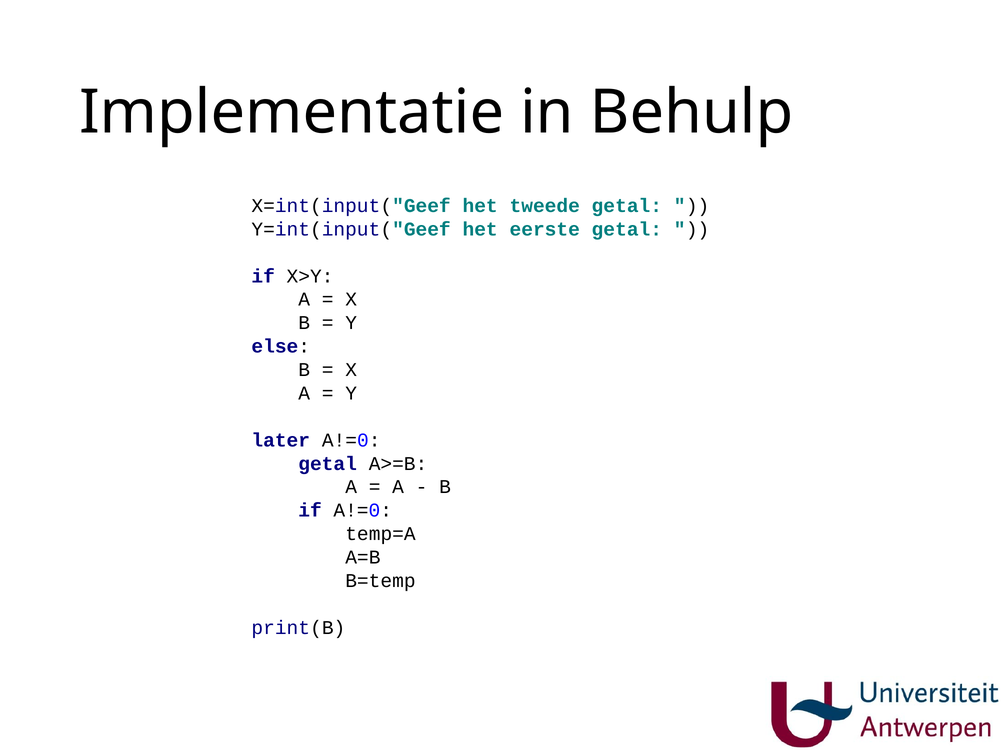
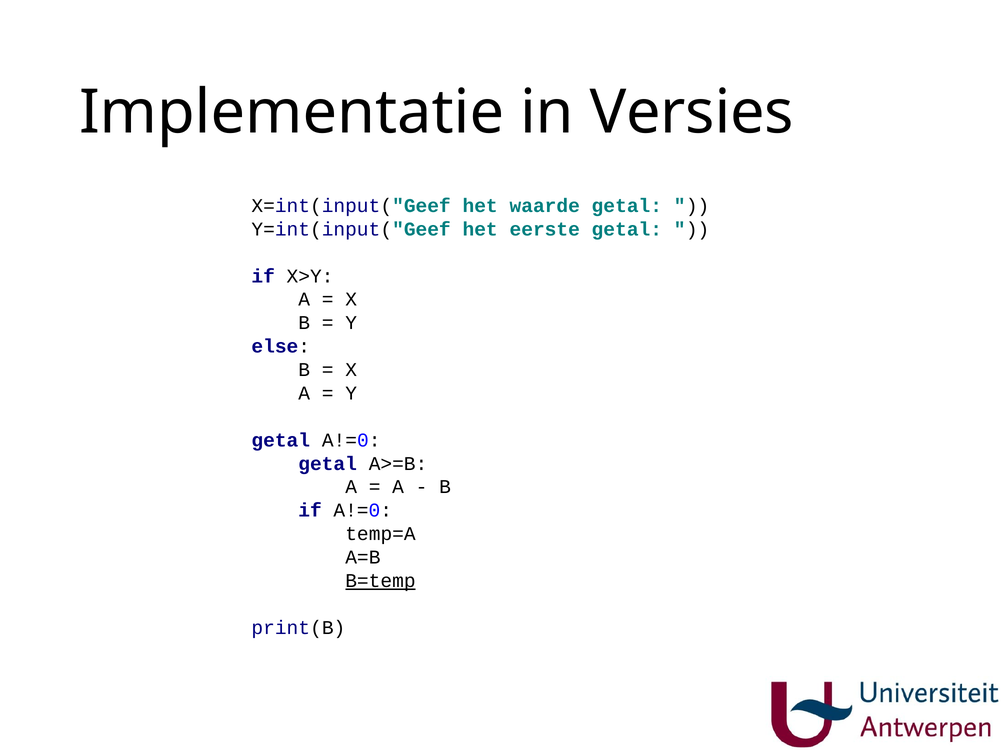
Behulp: Behulp -> Versies (692, 112)
tweede: tweede -> waarde (545, 206)
later: later -> getal (281, 440)
B=temp underline: none -> present (380, 581)
